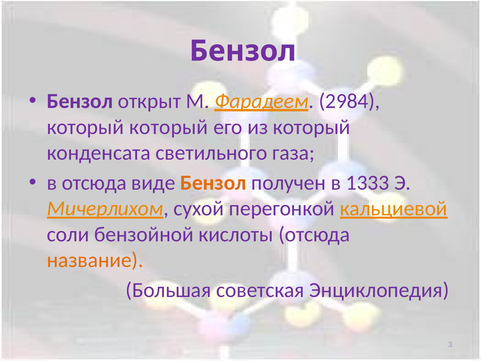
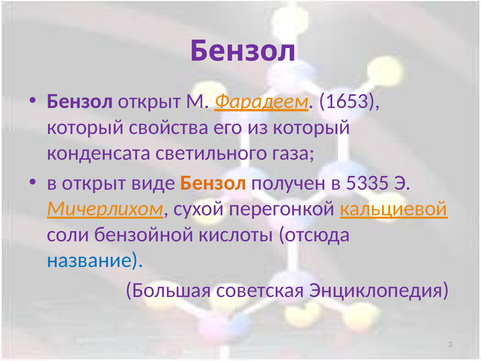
2984: 2984 -> 1653 (349, 101)
который который: который -> свойства (169, 127)
в отсюда: отсюда -> открыт (94, 183)
1333: 1333 -> 5335 (368, 183)
название colour: orange -> blue (95, 260)
